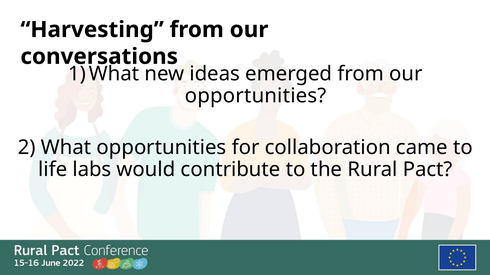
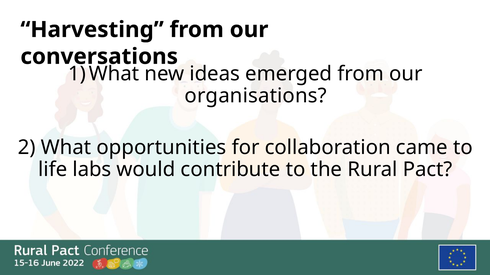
opportunities: opportunities -> organisations (256, 96)
